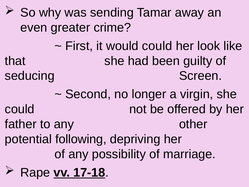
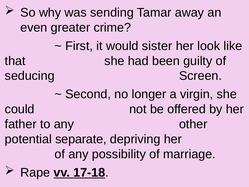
would could: could -> sister (157, 46)
following: following -> separate (81, 139)
